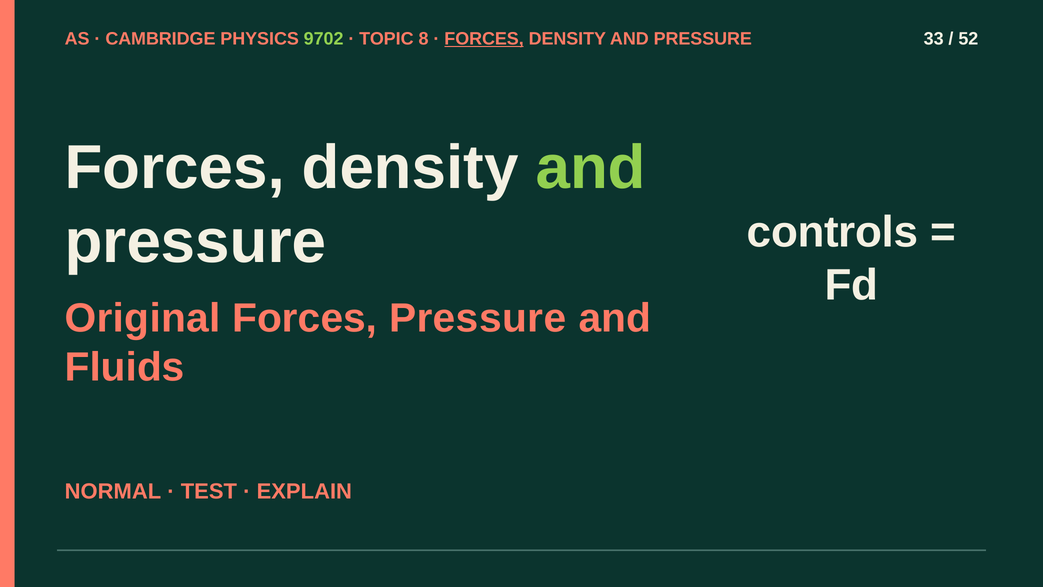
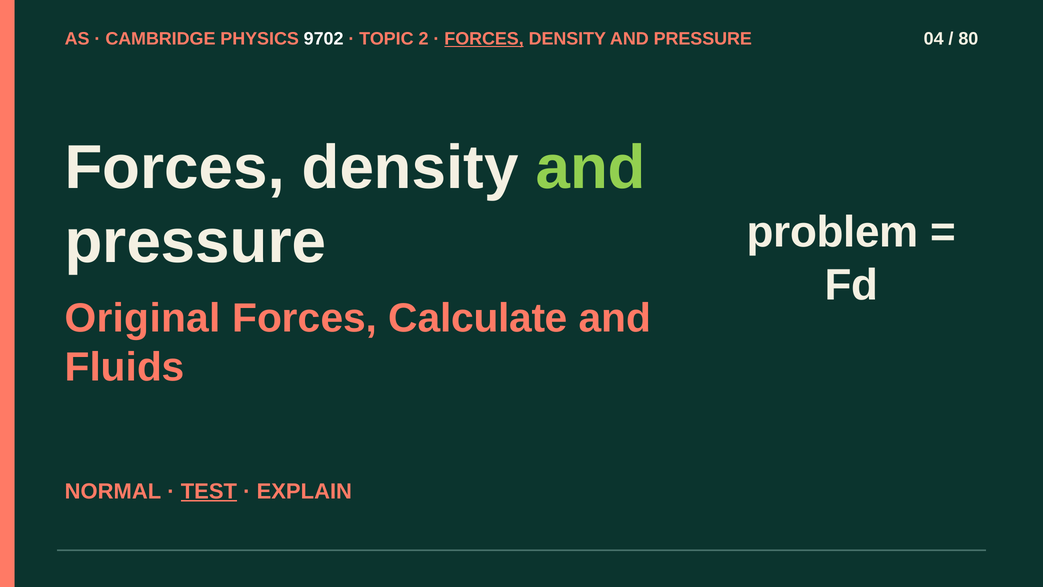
9702 colour: light green -> white (324, 39)
8: 8 -> 2 (424, 39)
33: 33 -> 04 (934, 39)
52: 52 -> 80 (968, 39)
controls: controls -> problem (833, 232)
Forces Pressure: Pressure -> Calculate (478, 318)
TEST underline: none -> present (209, 491)
